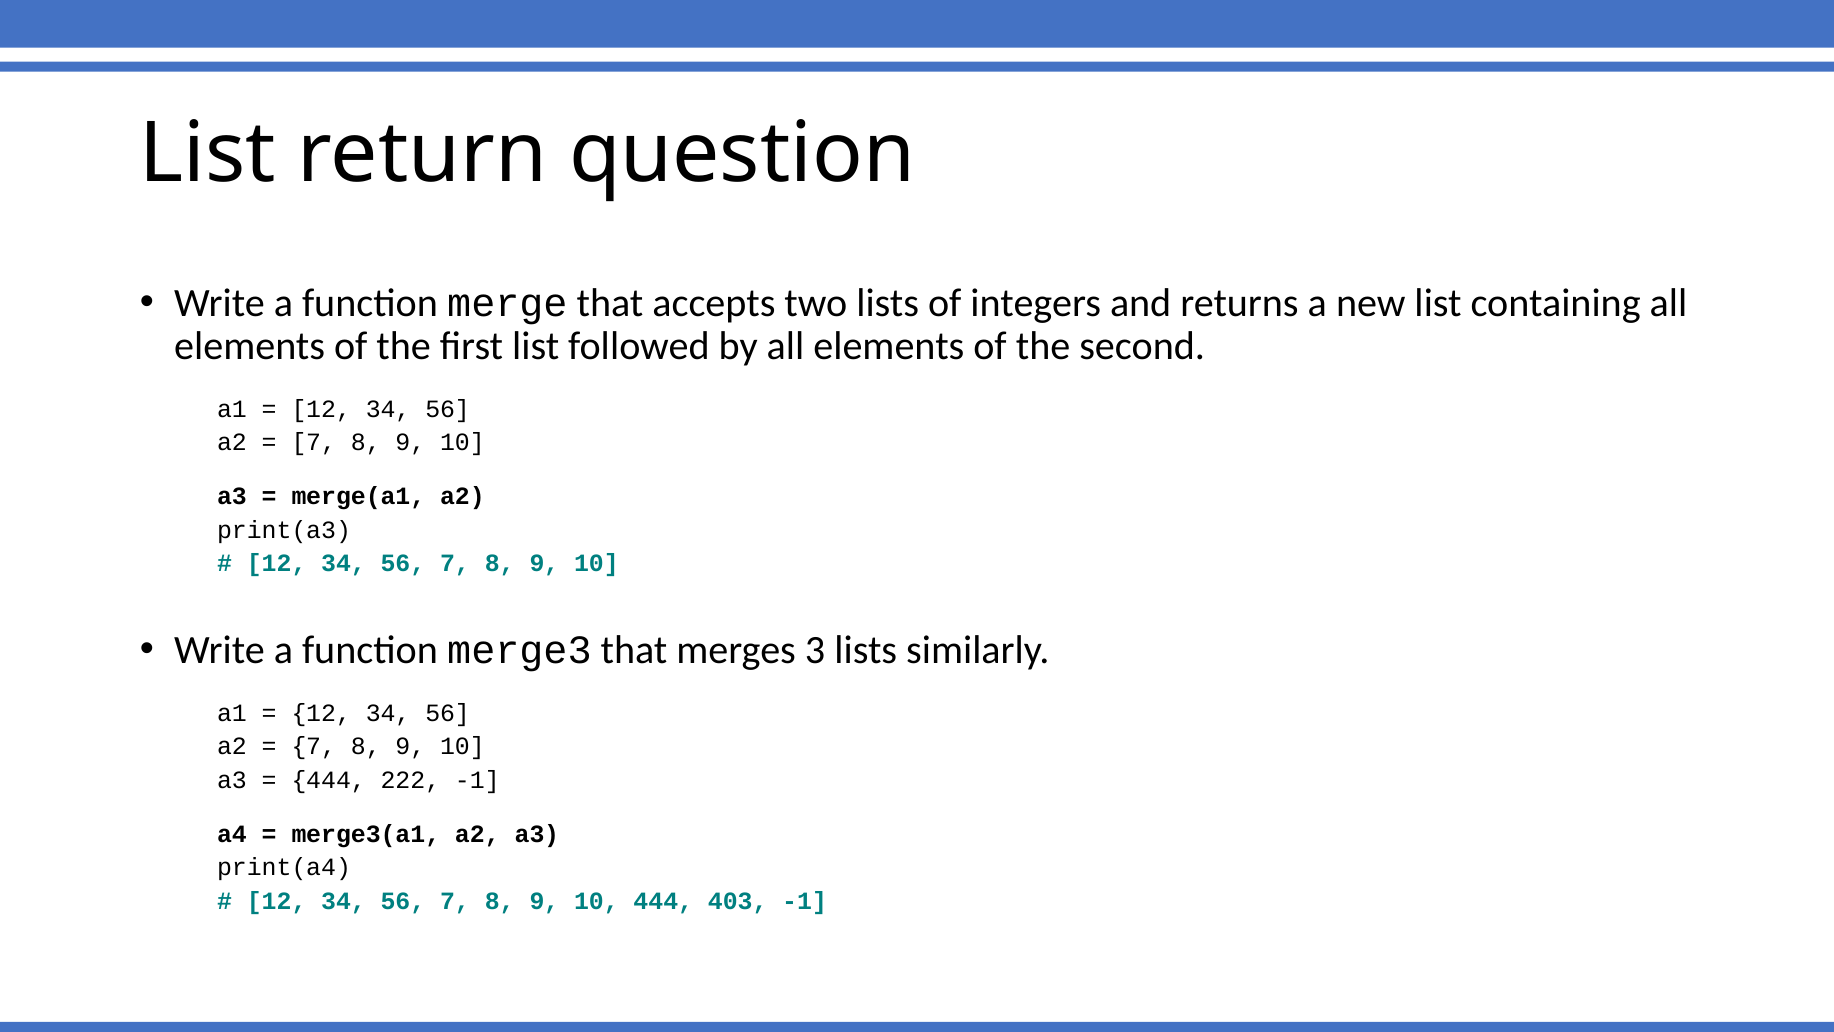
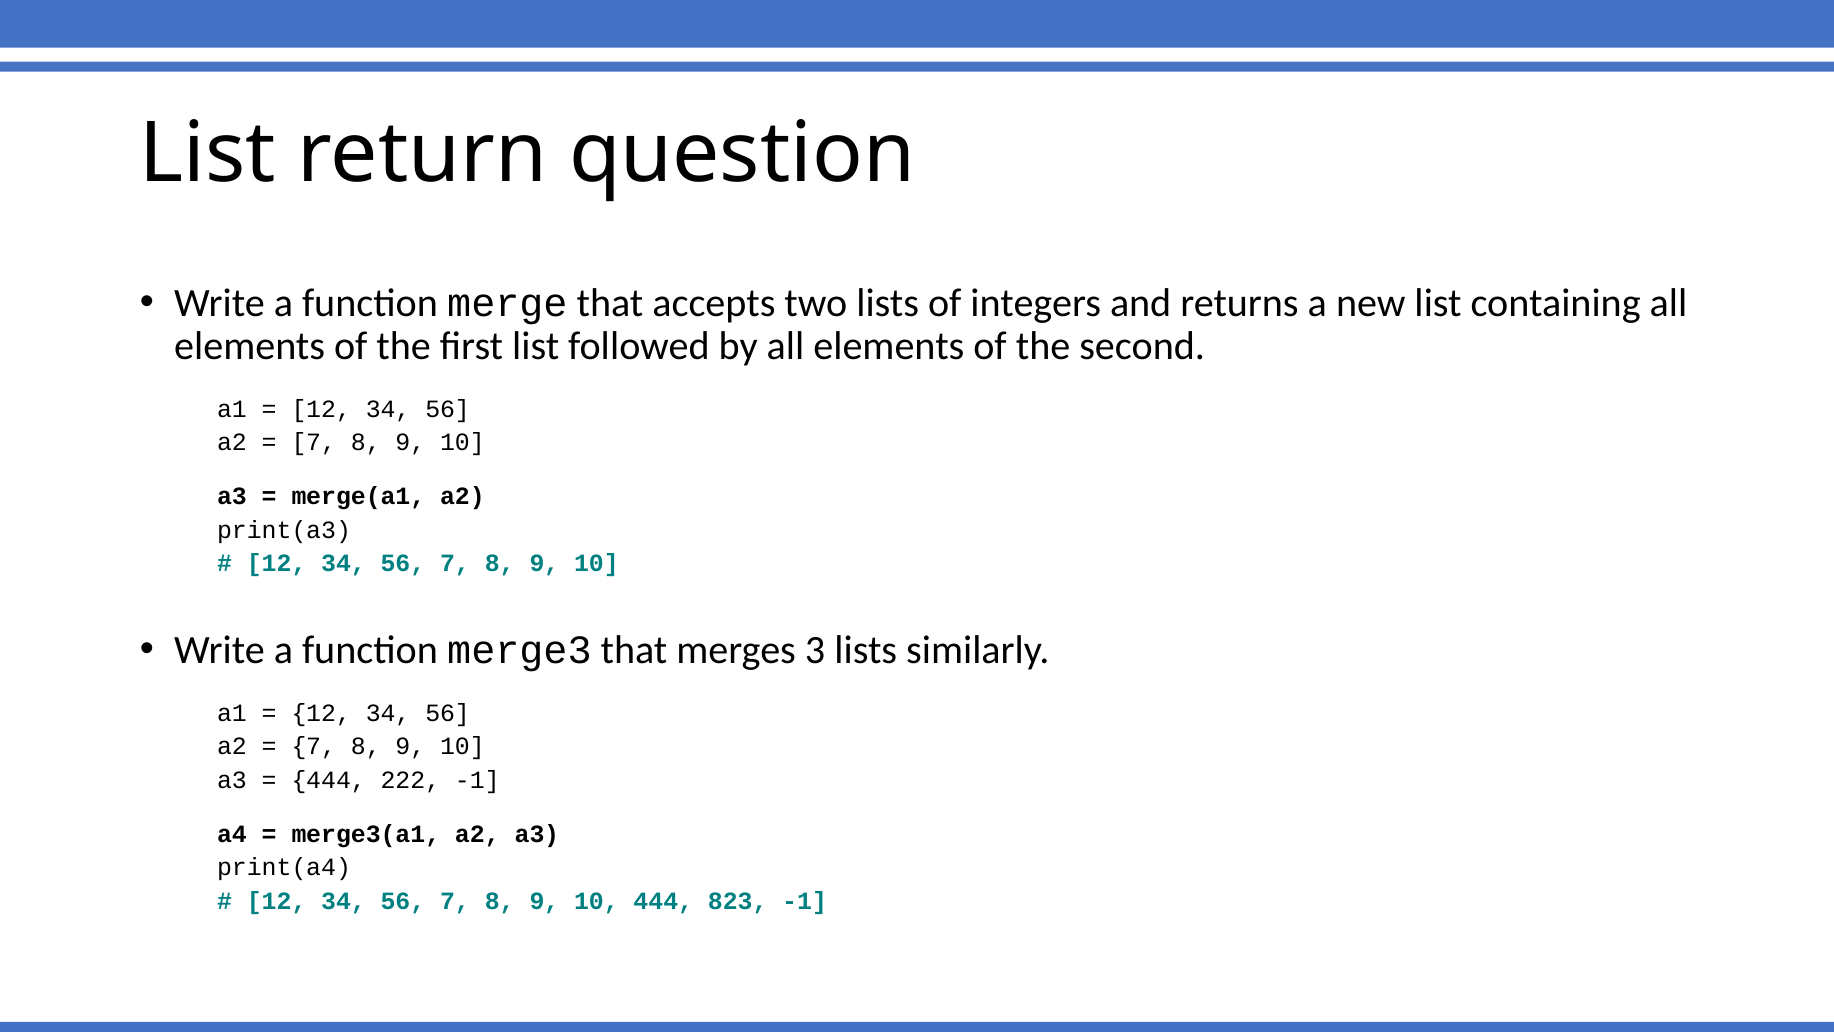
403: 403 -> 823 (738, 901)
